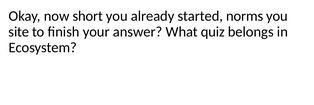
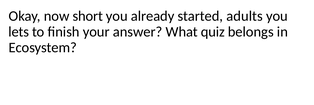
norms: norms -> adults (245, 16)
site: site -> lets (19, 32)
